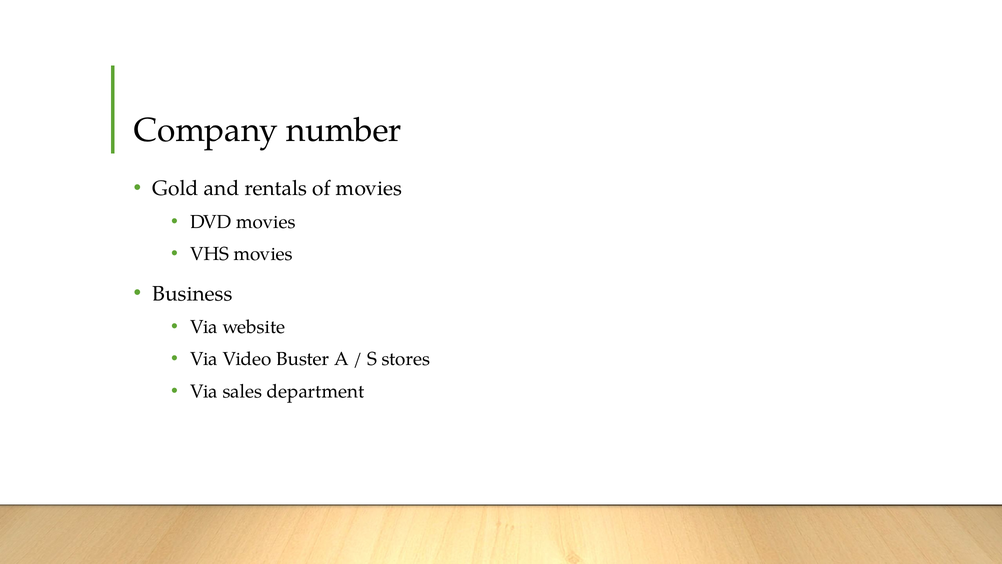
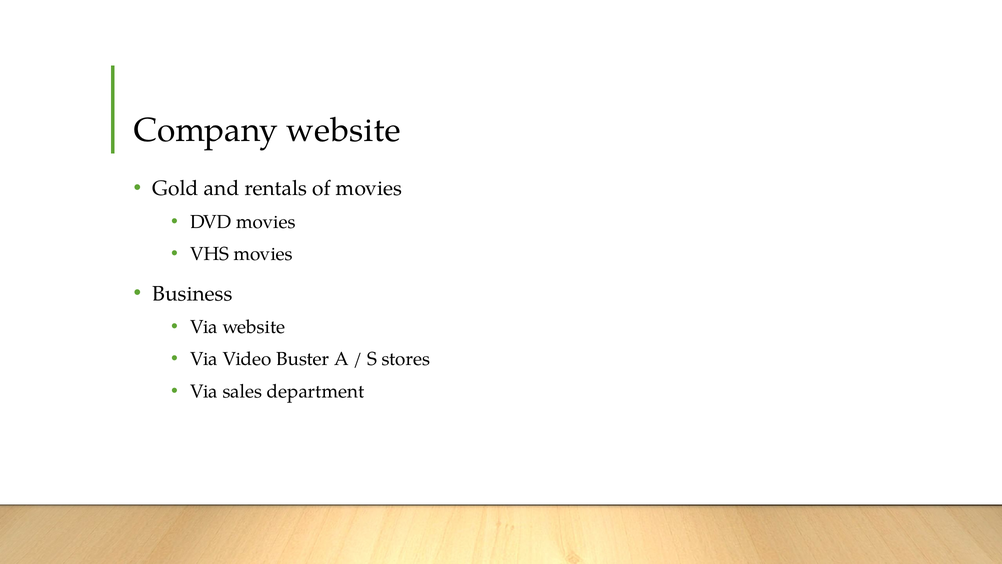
Company number: number -> website (344, 130)
